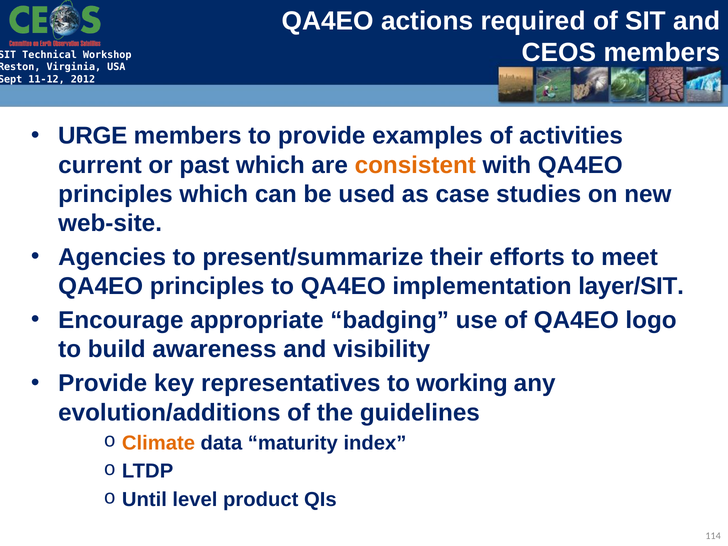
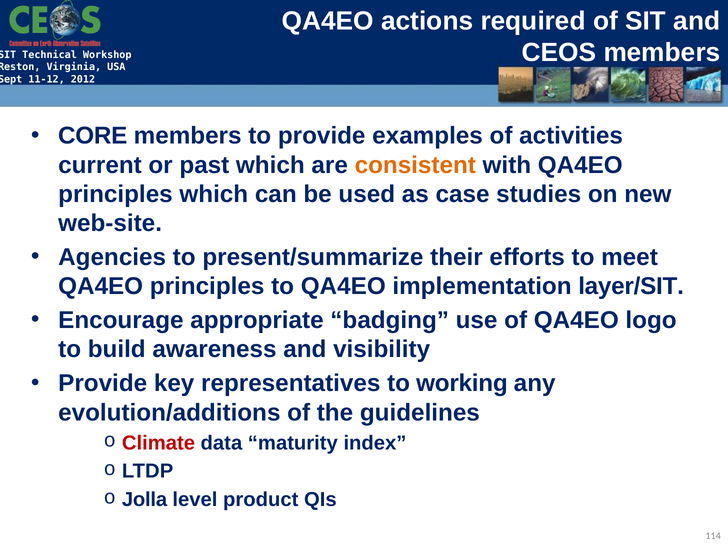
URGE: URGE -> CORE (93, 136)
Climate colour: orange -> red (158, 443)
Until: Until -> Jolla (145, 500)
